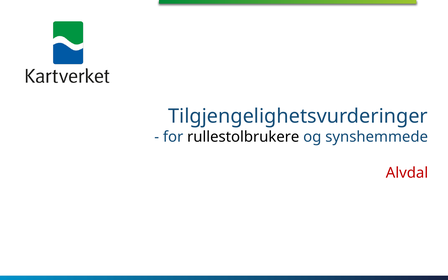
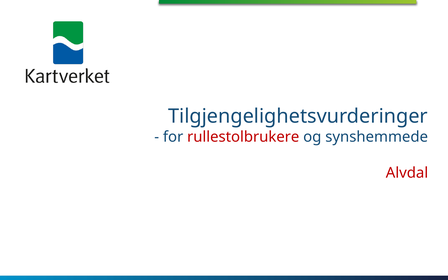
rullestolbrukere colour: black -> red (243, 137)
